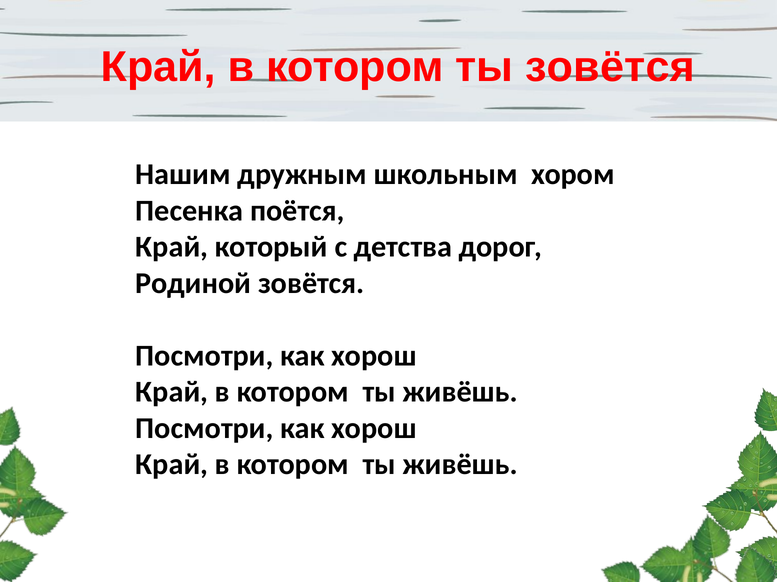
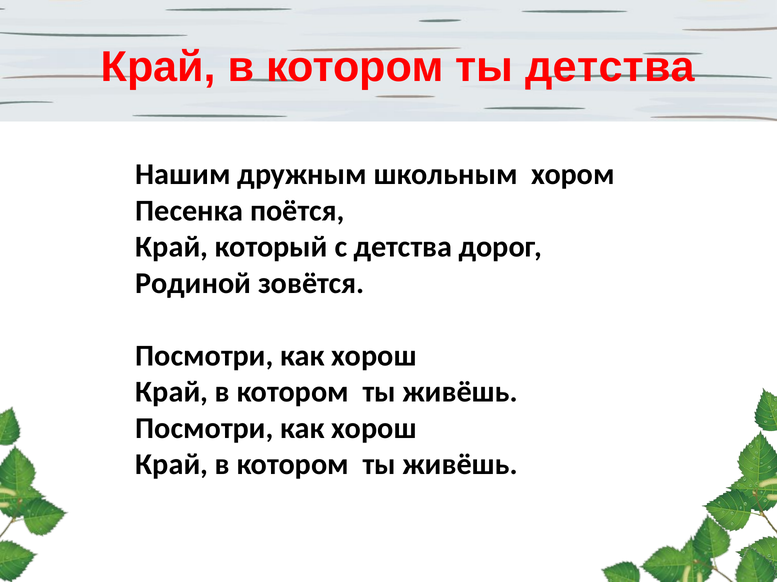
ты зовётся: зовётся -> детства (610, 67)
